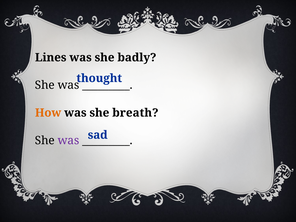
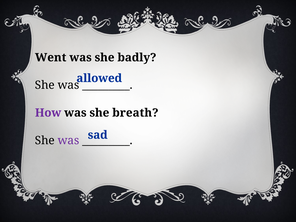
Lines: Lines -> Went (51, 58)
thought: thought -> allowed (99, 78)
How colour: orange -> purple (48, 113)
